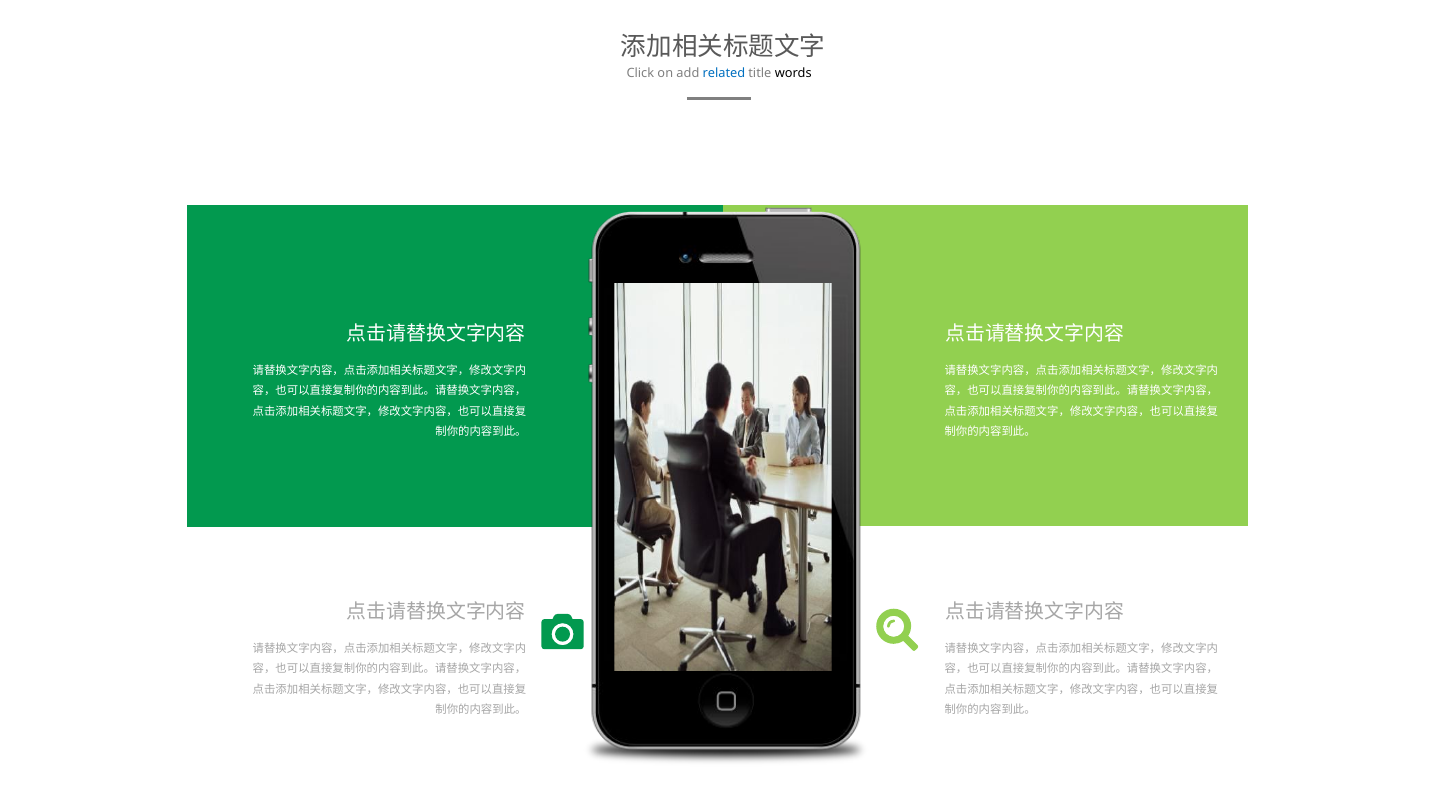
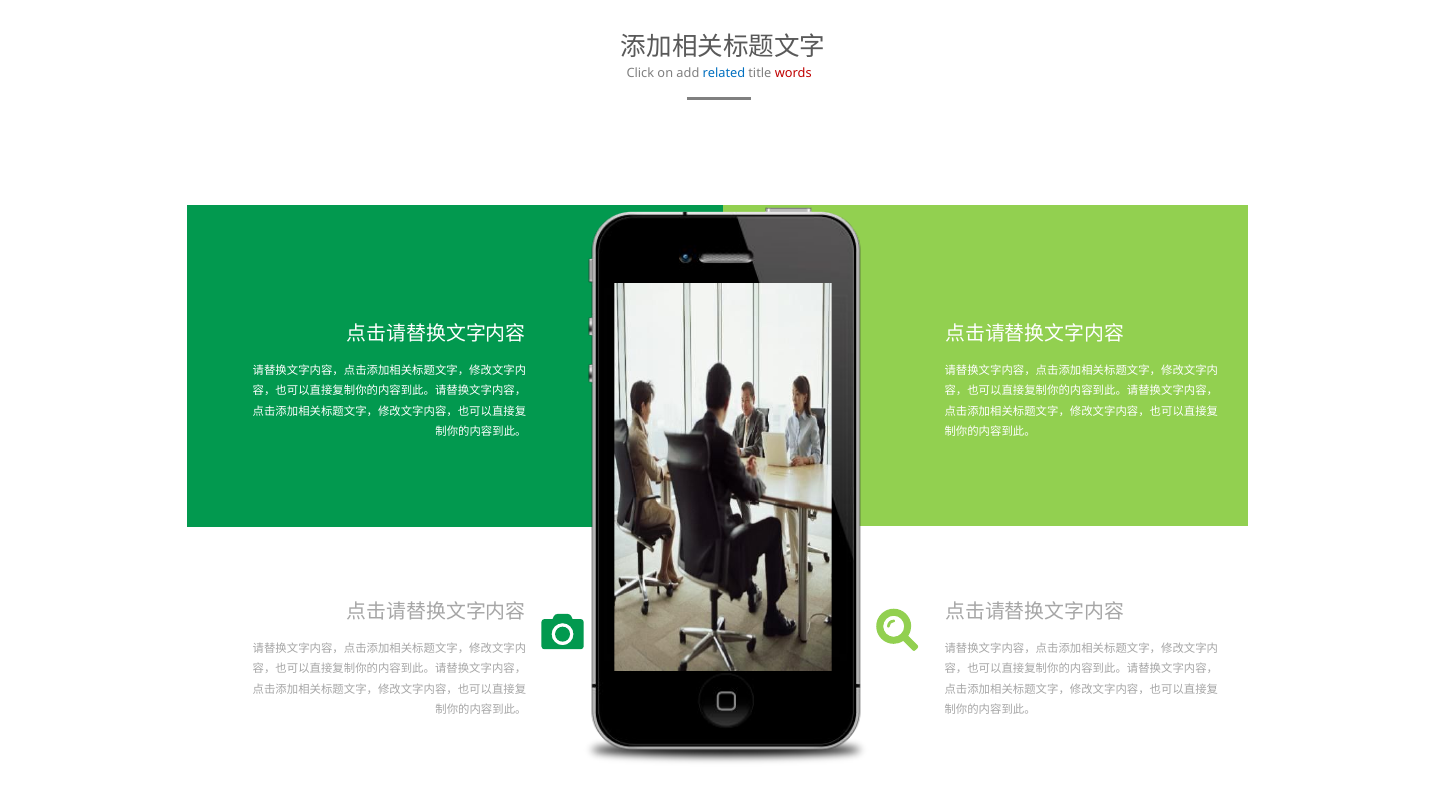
words colour: black -> red (793, 74)
